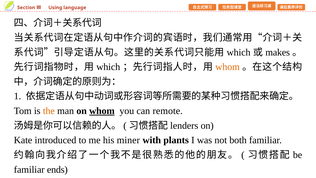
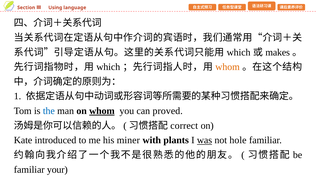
the colour: orange -> blue (49, 111)
remote: remote -> proved (168, 111)
lenders: lenders -> correct (184, 125)
was underline: none -> present (205, 140)
both: both -> hole (238, 140)
ends: ends -> your (57, 169)
